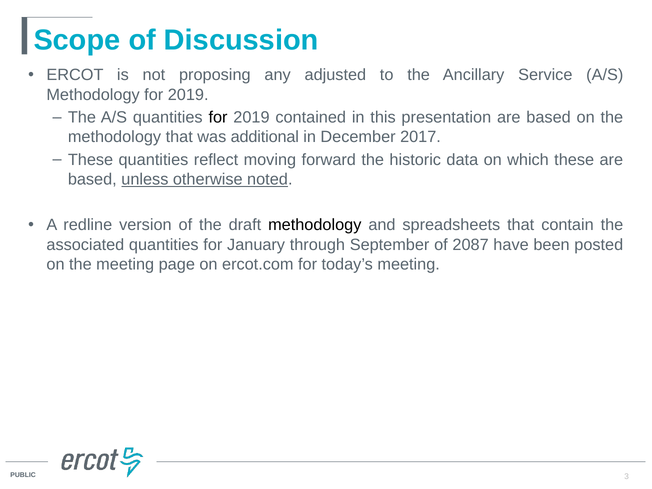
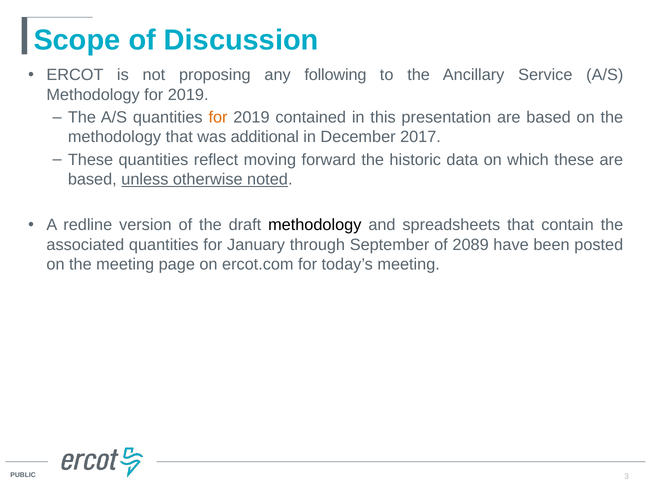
adjusted: adjusted -> following (335, 75)
for colour: black -> orange (218, 117)
2087: 2087 -> 2089 (471, 245)
